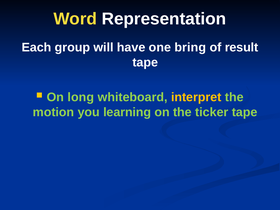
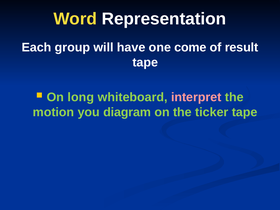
bring: bring -> come (190, 47)
interpret colour: yellow -> pink (196, 97)
learning: learning -> diagram (127, 112)
